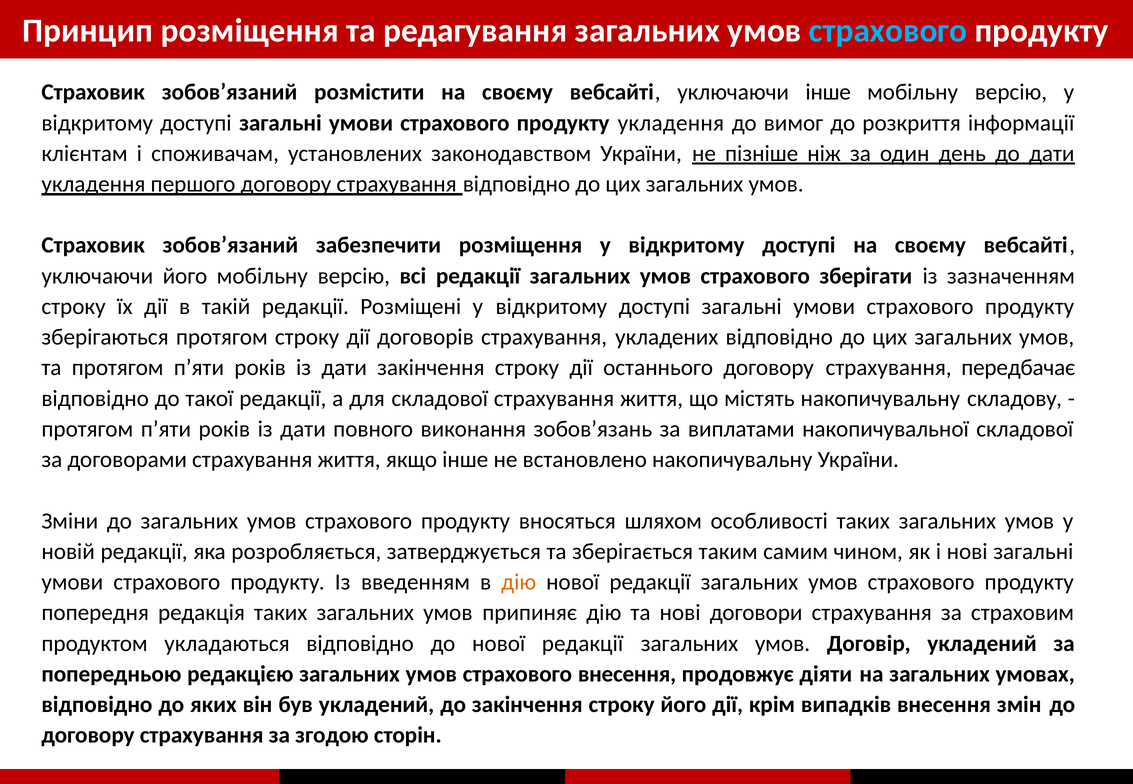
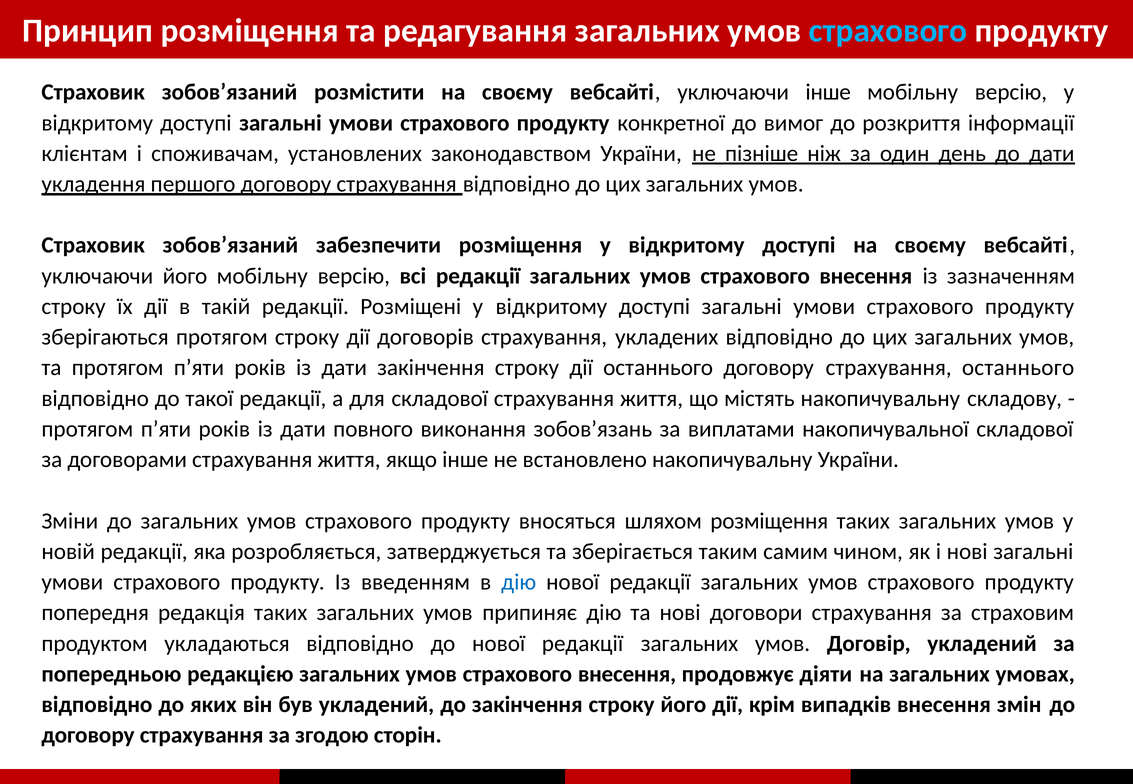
продукту укладення: укладення -> конкретної (671, 123)
зберігати: зберігати -> внесення (866, 276)
страхування передбачає: передбачає -> останнього (1018, 368)
шляхом особливості: особливості -> розміщення (769, 521)
дію colour: orange -> blue (519, 582)
